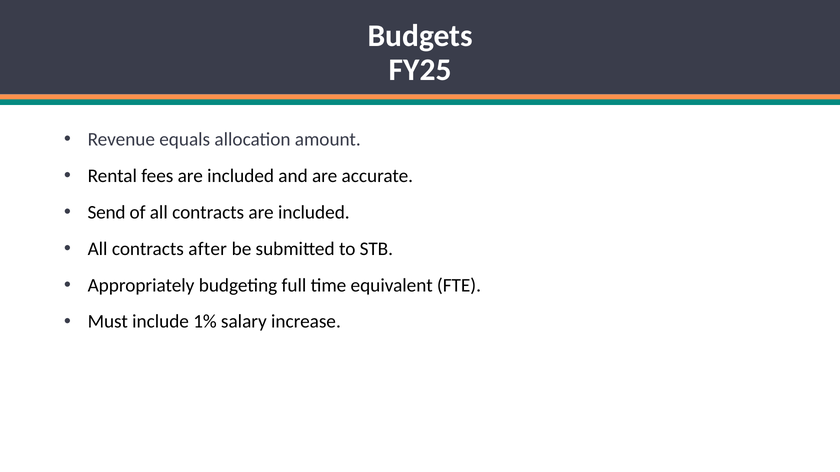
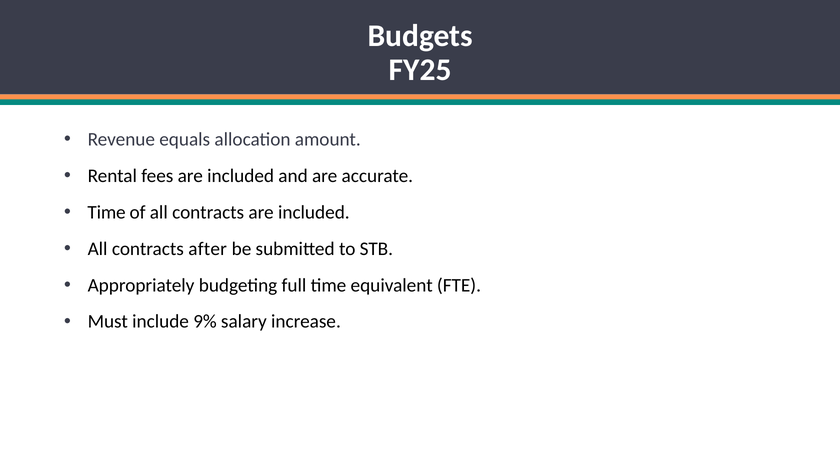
Send: Send -> Time (107, 212)
1%: 1% -> 9% (205, 322)
